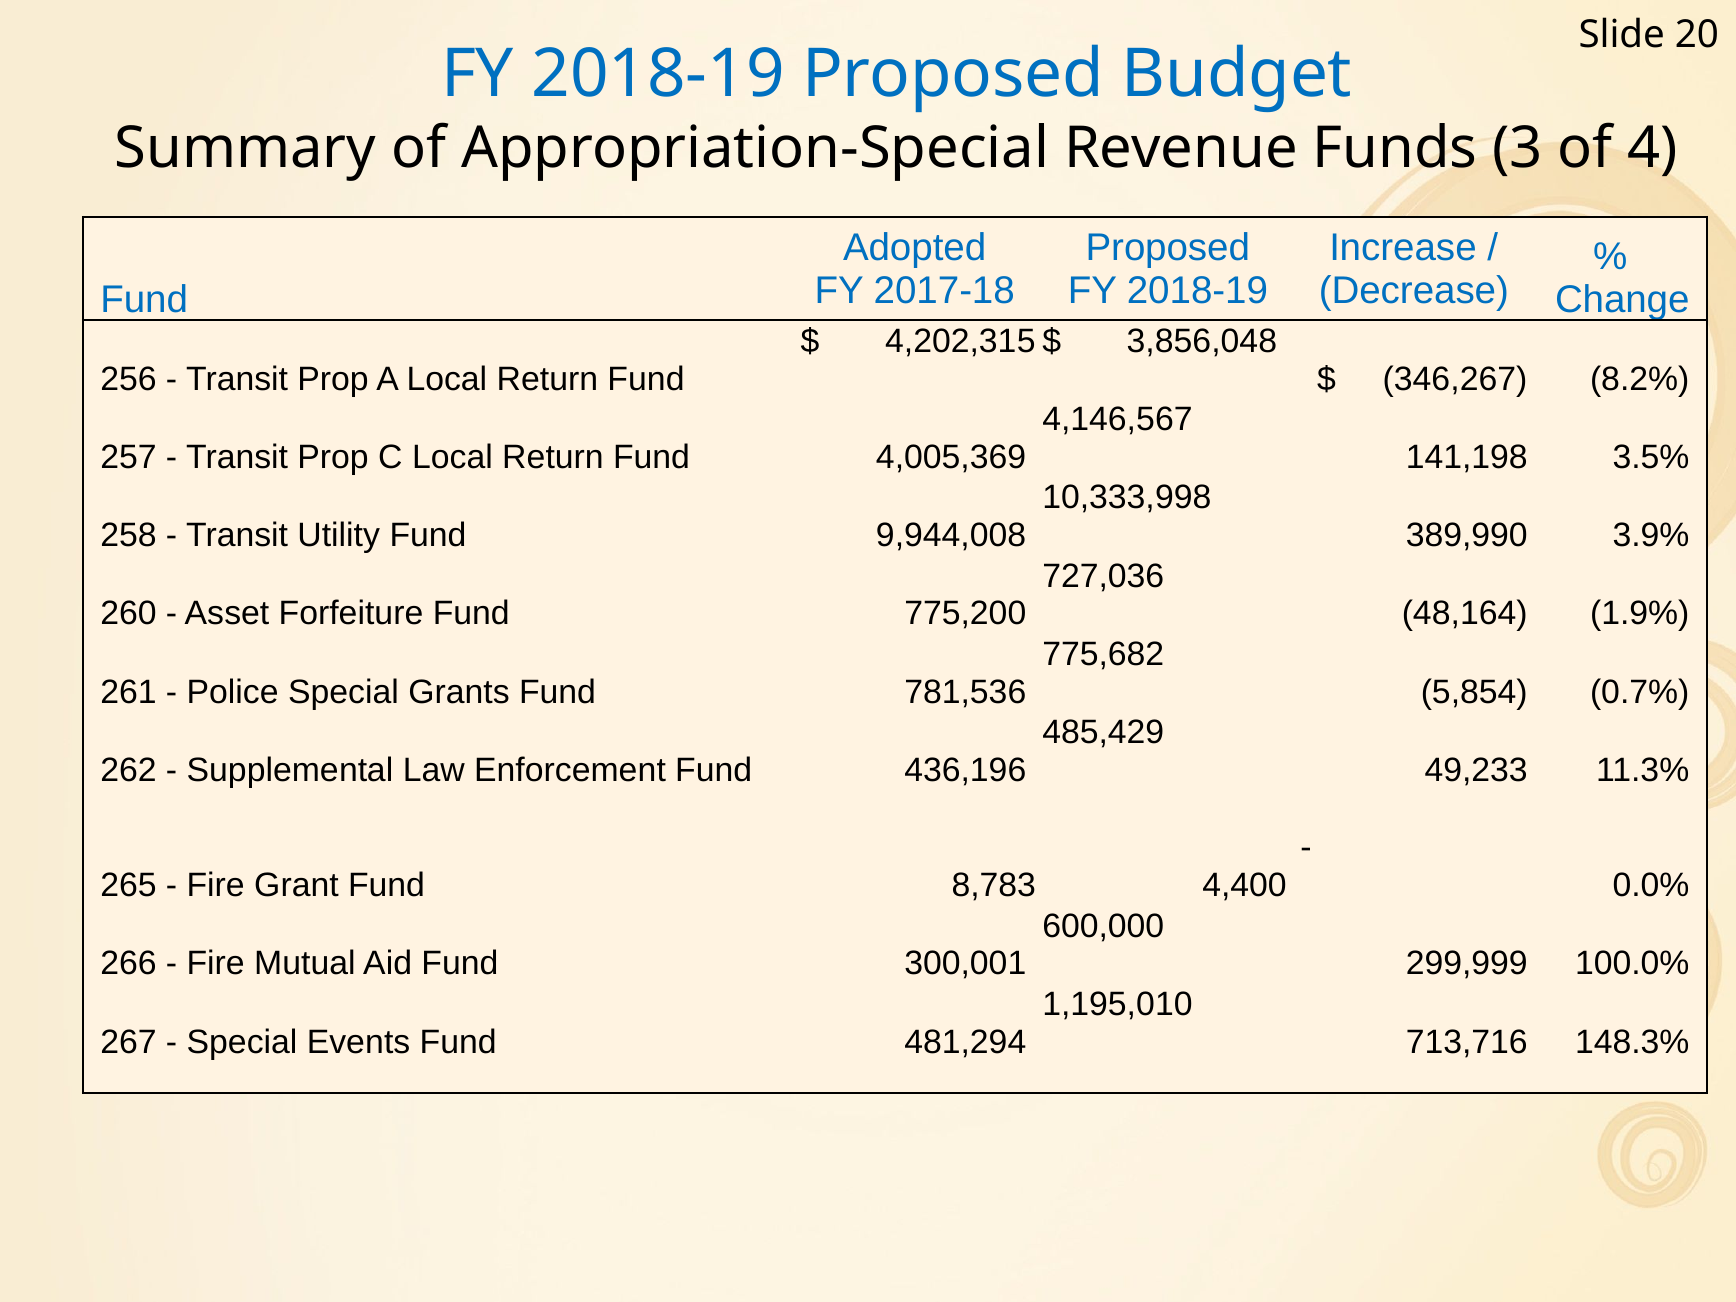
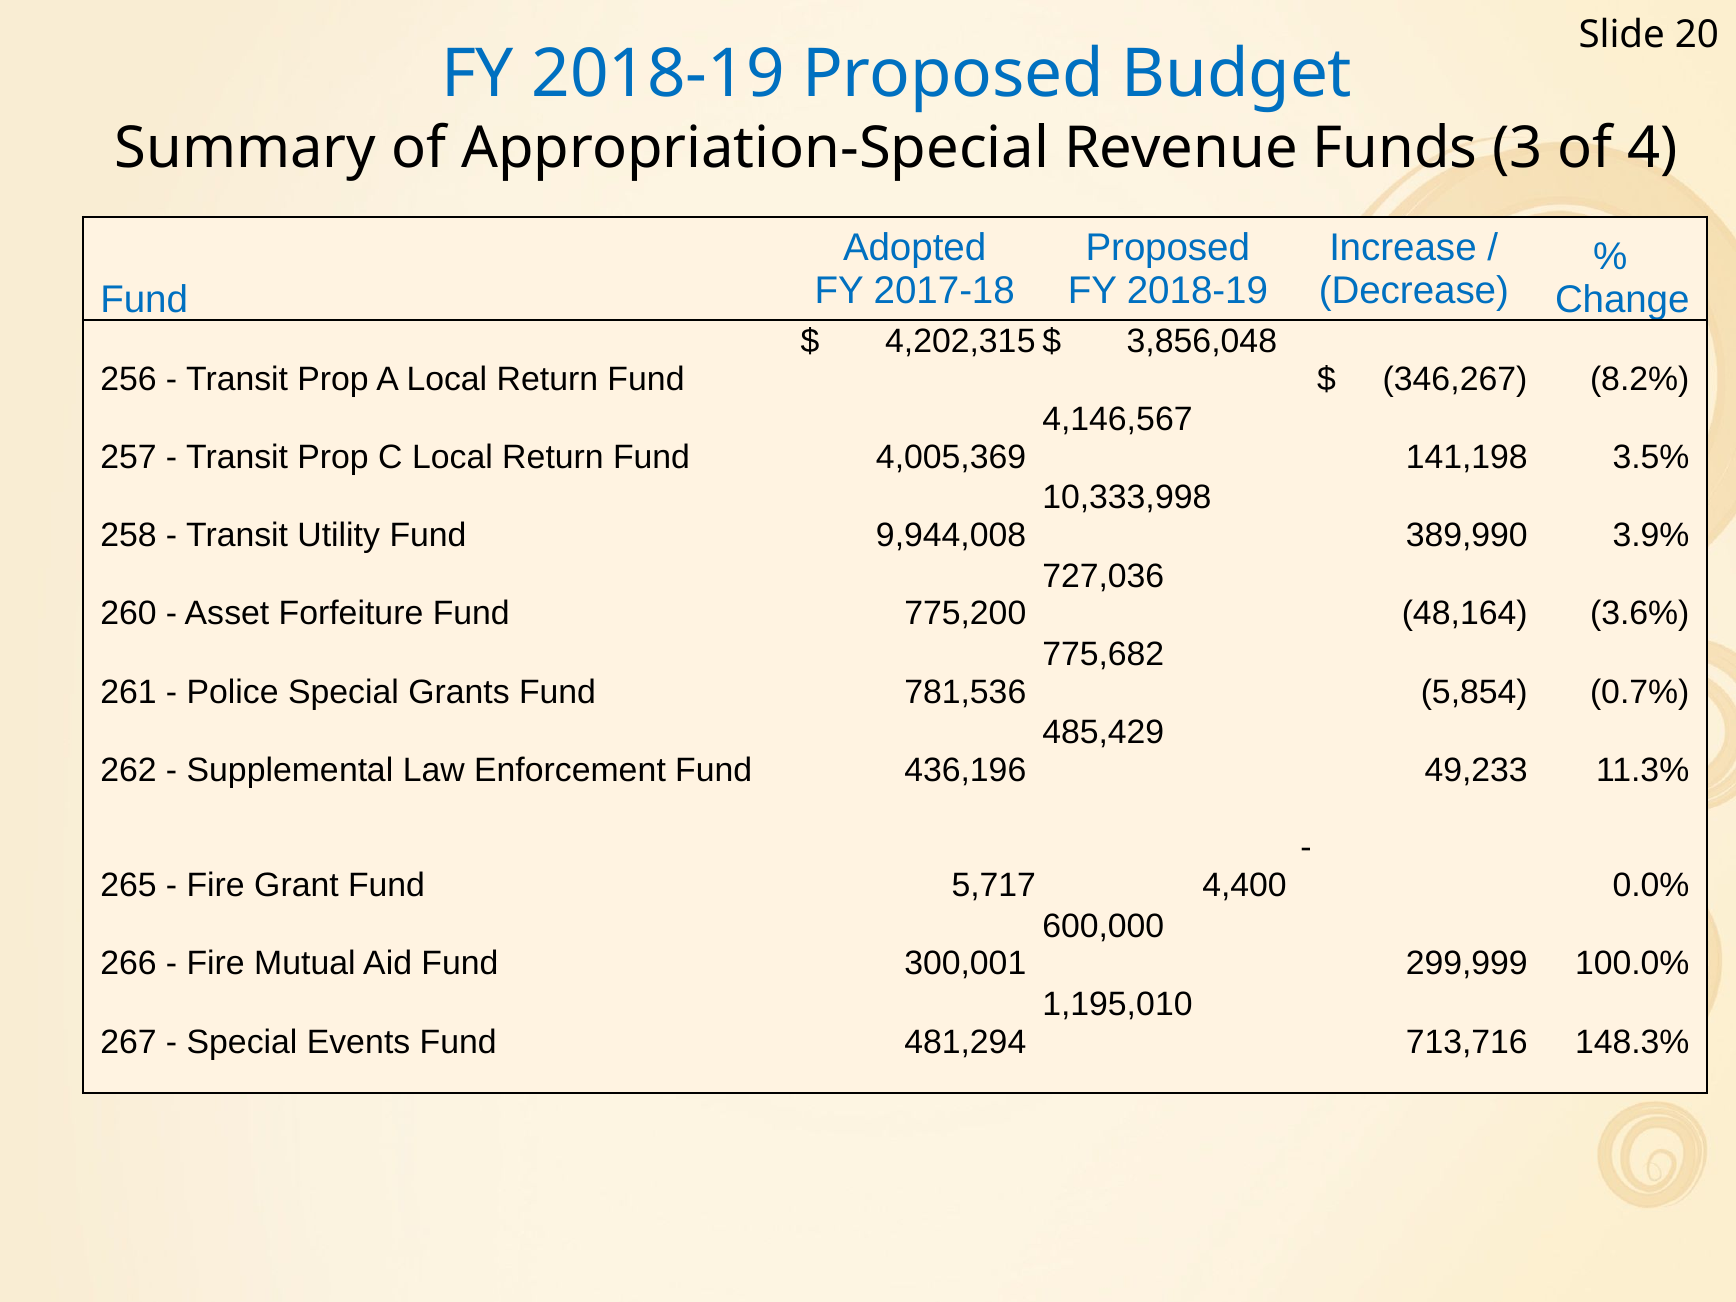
1.9%: 1.9% -> 3.6% (1640, 614)
8,783: 8,783 -> 5,717 (994, 886)
